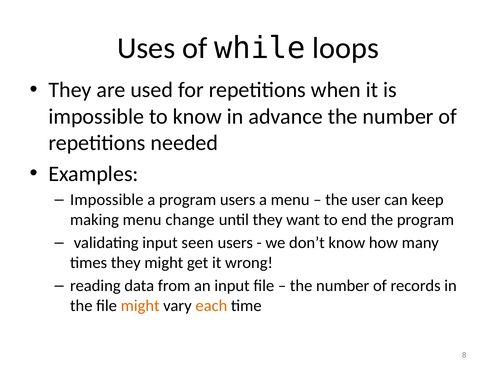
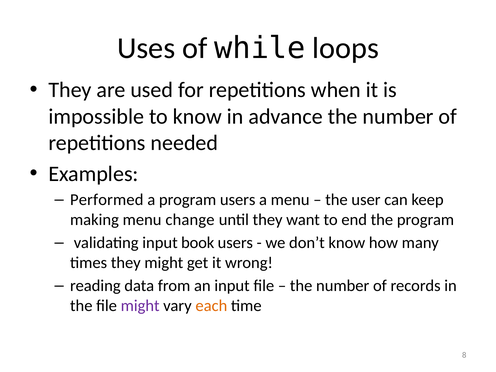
Impossible: Impossible -> Performed (107, 200)
seen: seen -> book (198, 243)
might colour: orange -> purple (140, 306)
